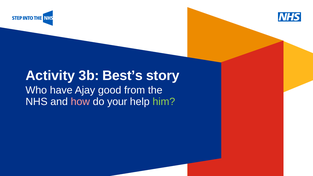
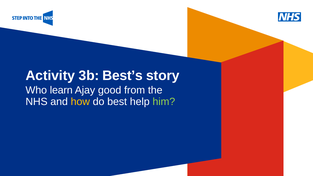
have: have -> learn (61, 90)
how colour: pink -> yellow (80, 102)
your: your -> best (117, 102)
